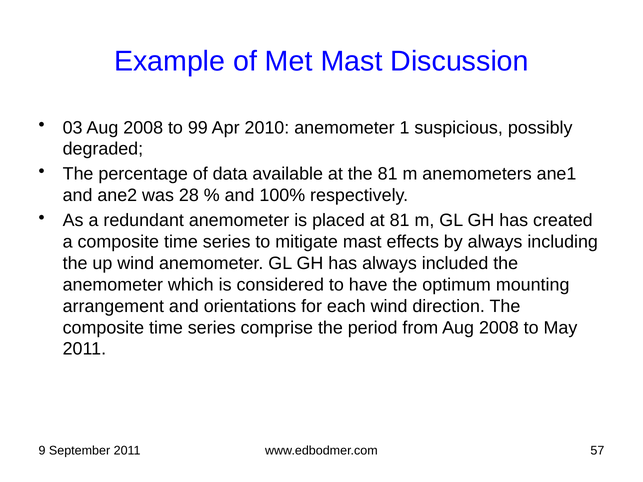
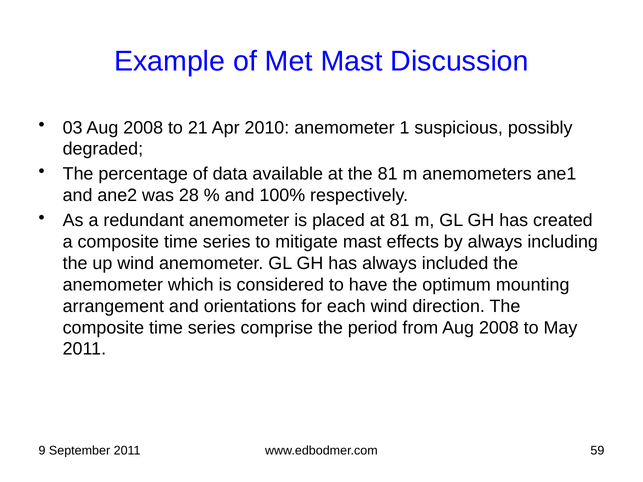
99: 99 -> 21 (198, 128)
57: 57 -> 59 (597, 451)
